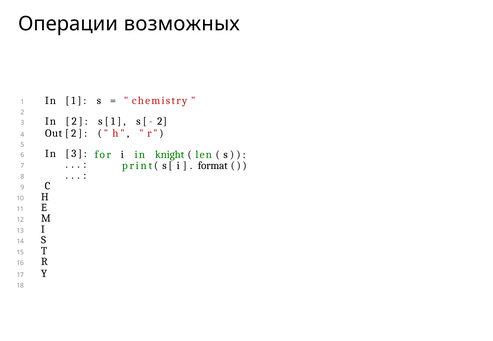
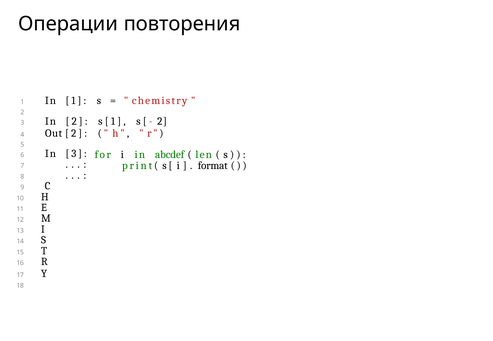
возможных: возможных -> повторения (182, 24)
knight: knight -> abcdef (170, 155)
